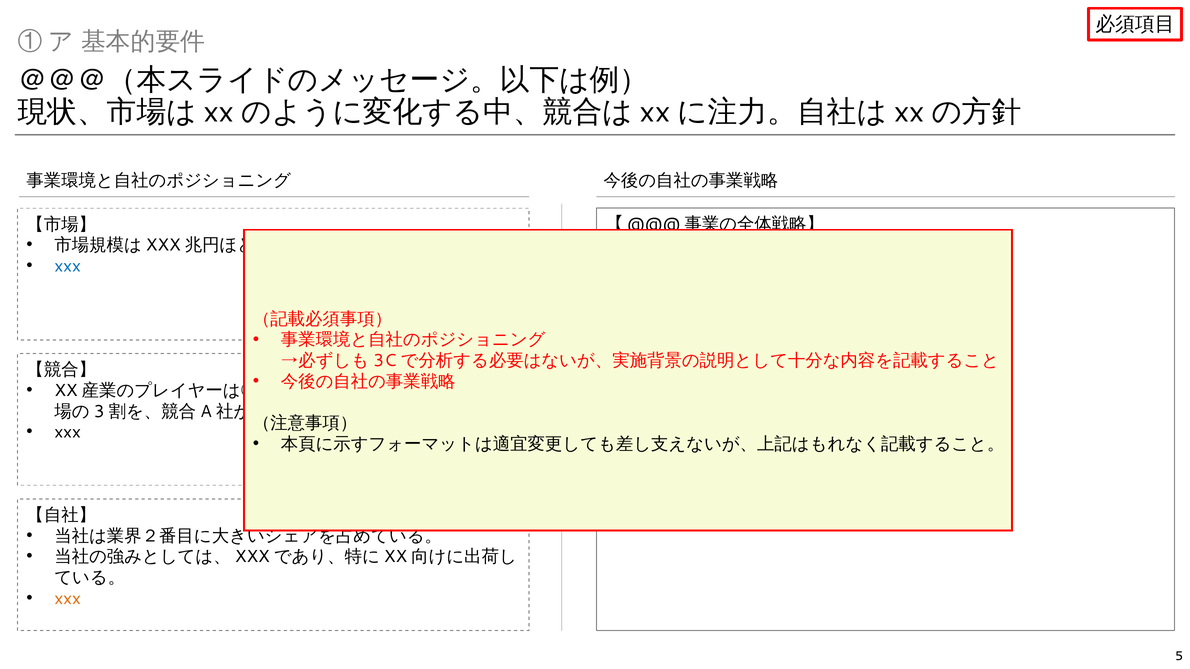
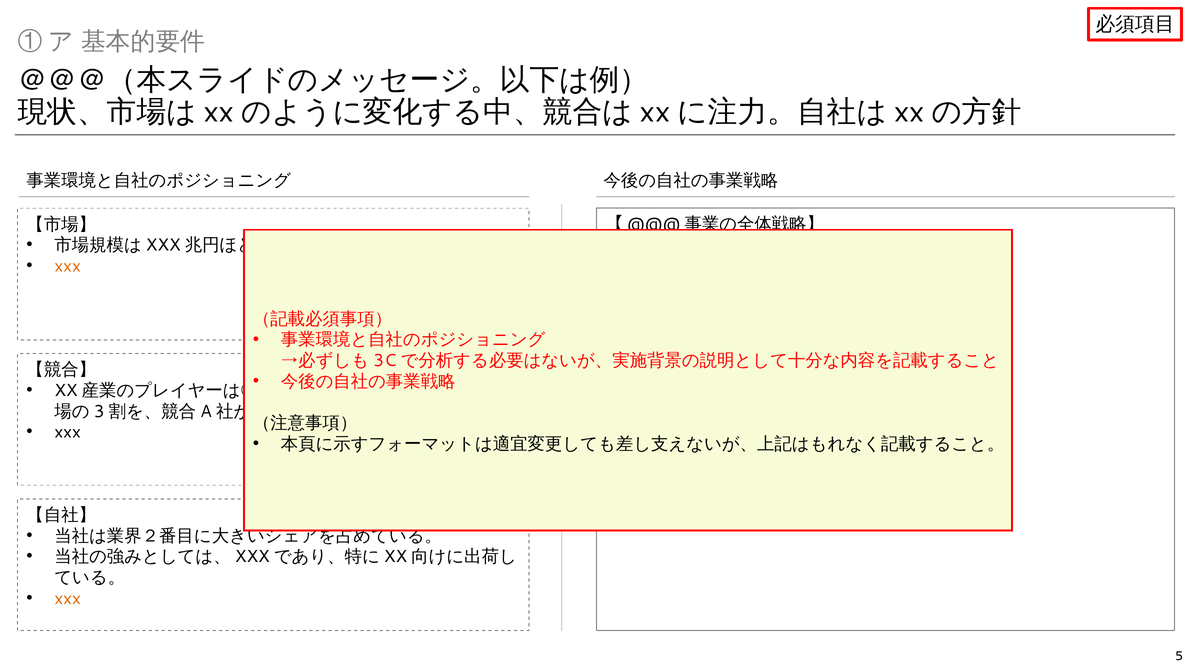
xxx colour: blue -> orange (68, 266)
